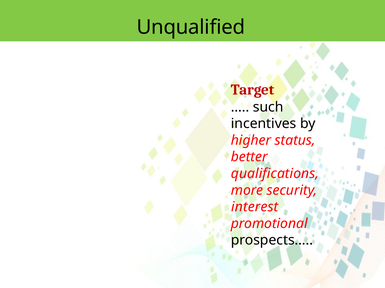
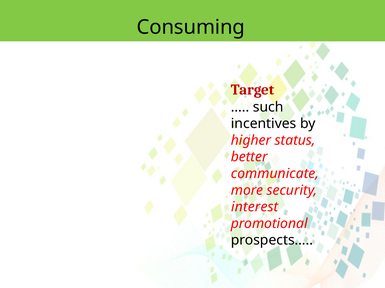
Unqualified: Unqualified -> Consuming (191, 27)
qualifications: qualifications -> communicate (275, 174)
